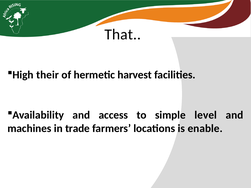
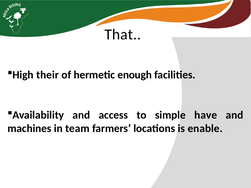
harvest: harvest -> enough (135, 75)
level: level -> have (206, 115)
trade: trade -> team (77, 129)
